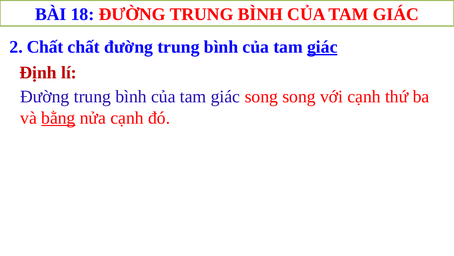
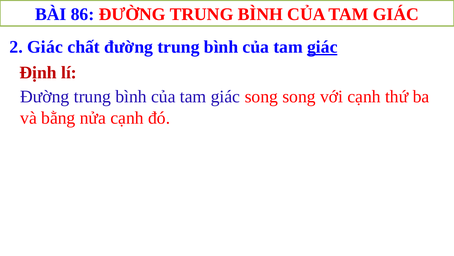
18: 18 -> 86 (83, 14)
2 Chất: Chất -> Giác (45, 47)
bằng underline: present -> none (58, 118)
